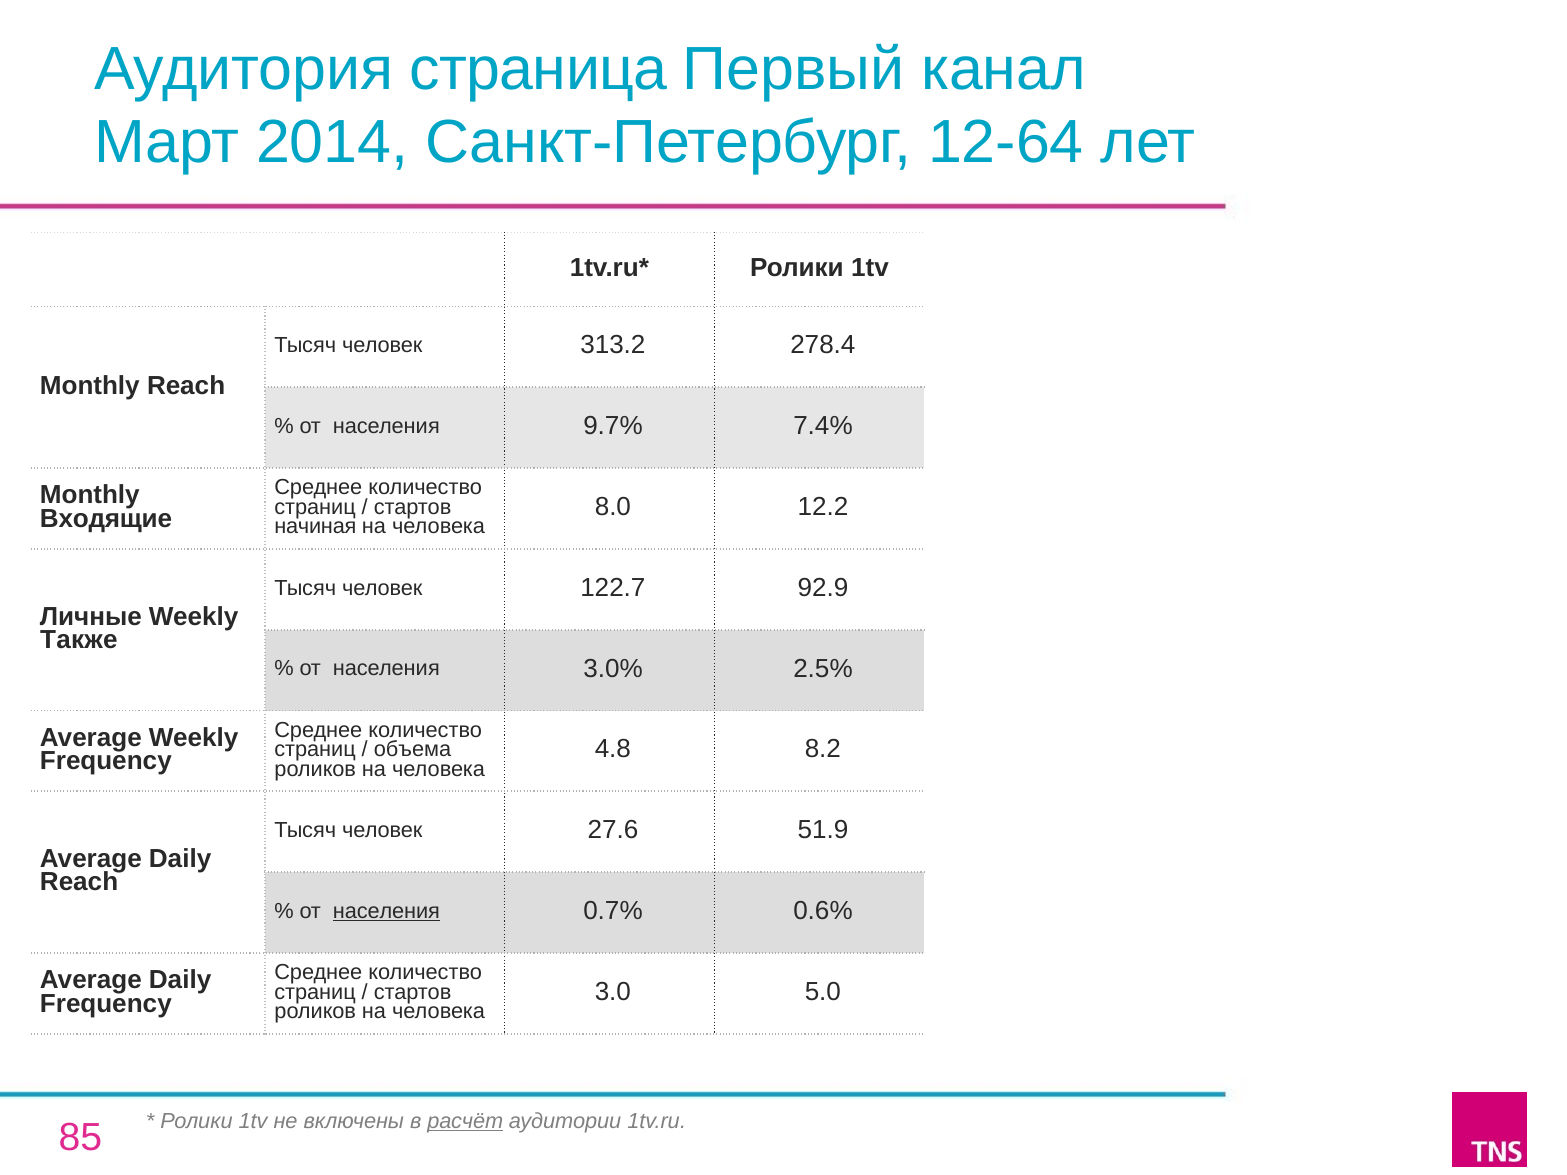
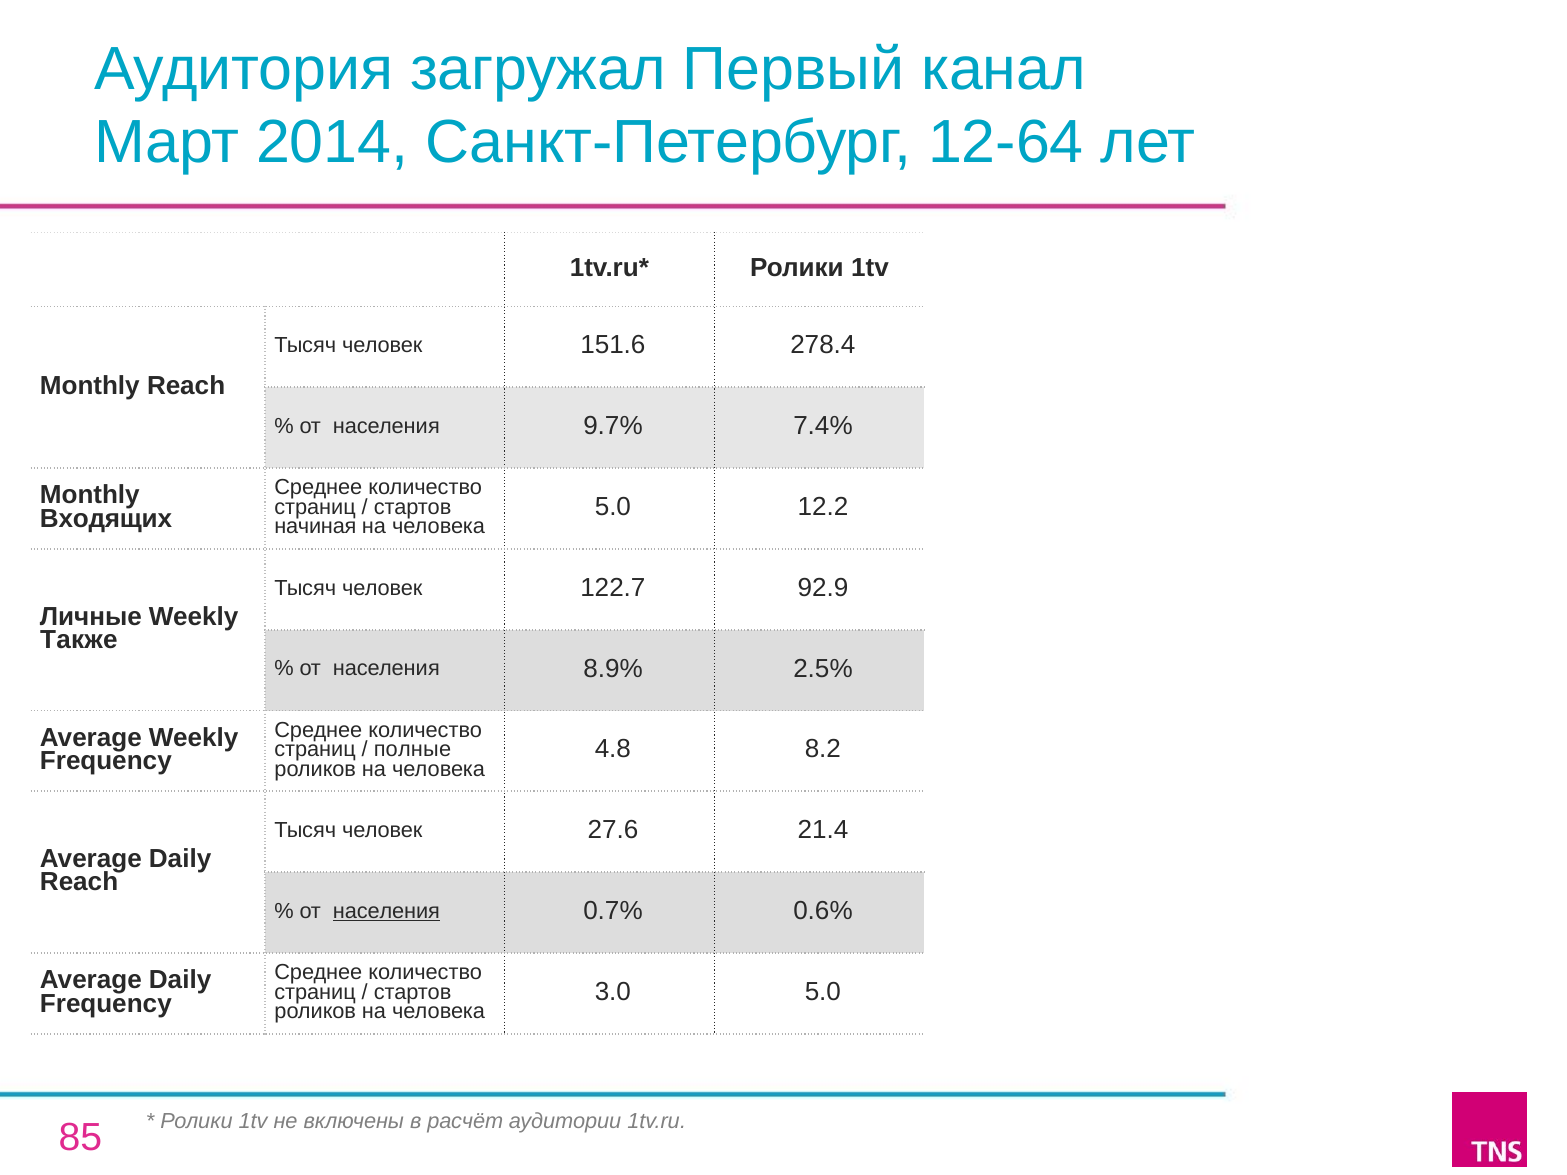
страница: страница -> загружал (538, 69)
313.2: 313.2 -> 151.6 (613, 345)
8.0: 8.0 -> 5.0 (613, 507)
Входящие: Входящие -> Входящих (106, 519)
3.0%: 3.0% -> 8.9% (613, 669)
объема: объема -> полные (412, 750)
51.9: 51.9 -> 21.4 (823, 830)
расчёт underline: present -> none (465, 1121)
